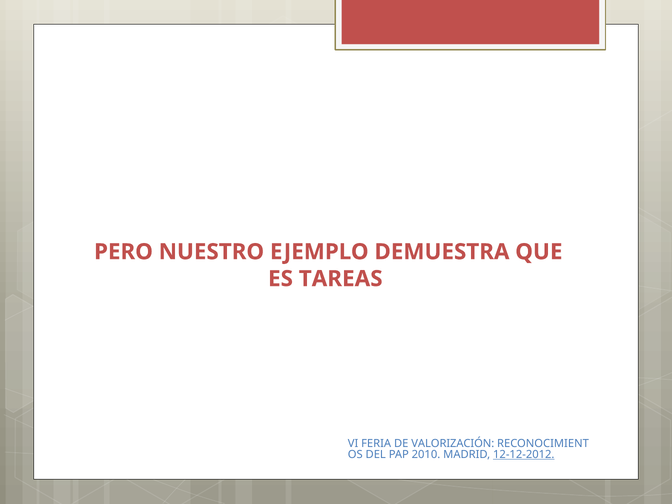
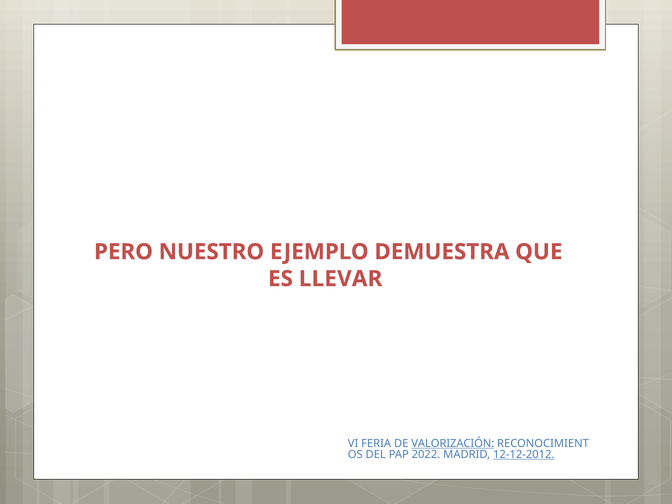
TAREAS: TAREAS -> LLEVAR (341, 279)
VALORIZACIÓN underline: none -> present (453, 443)
2010: 2010 -> 2022 (426, 455)
